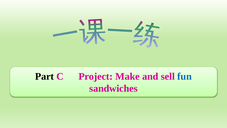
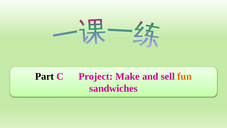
fun colour: blue -> orange (185, 76)
